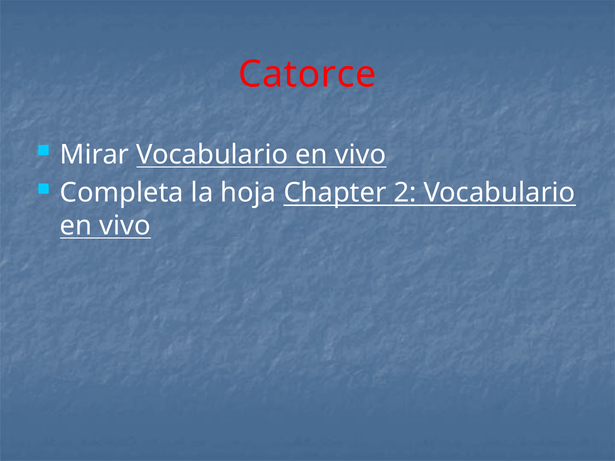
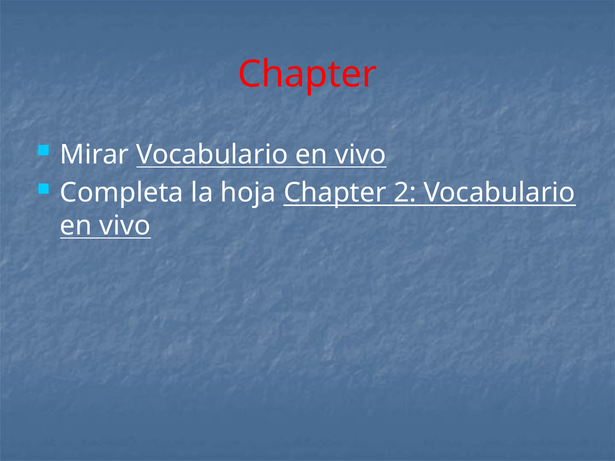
Catorce: Catorce -> Chapter (308, 74)
